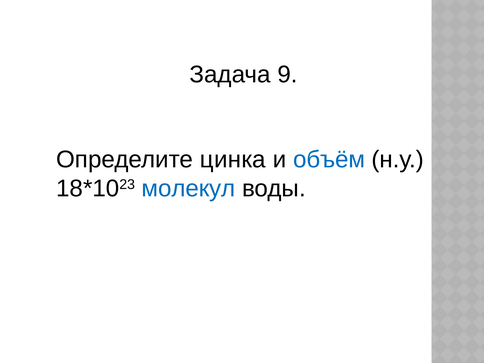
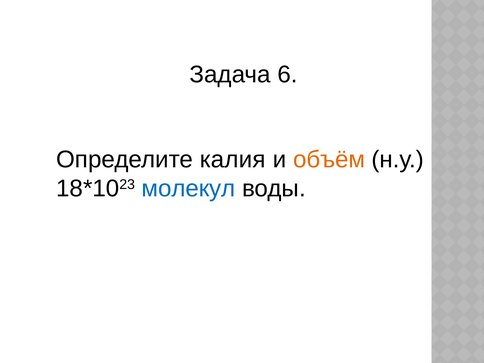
9: 9 -> 6 (287, 74)
цинка: цинка -> калия (233, 159)
объём colour: blue -> orange (329, 159)
